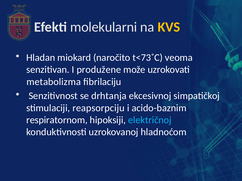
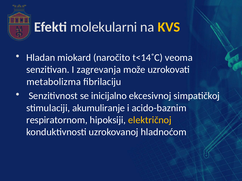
t<73˚C: t<73˚C -> t<14˚C (148, 58)
produžene: produžene -> zagrevanja (99, 70)
drhtanja: drhtanja -> inicijalno (109, 96)
reapsorpciju: reapsorpciju -> akumuliranje (99, 108)
električnoj colour: light blue -> yellow (150, 120)
